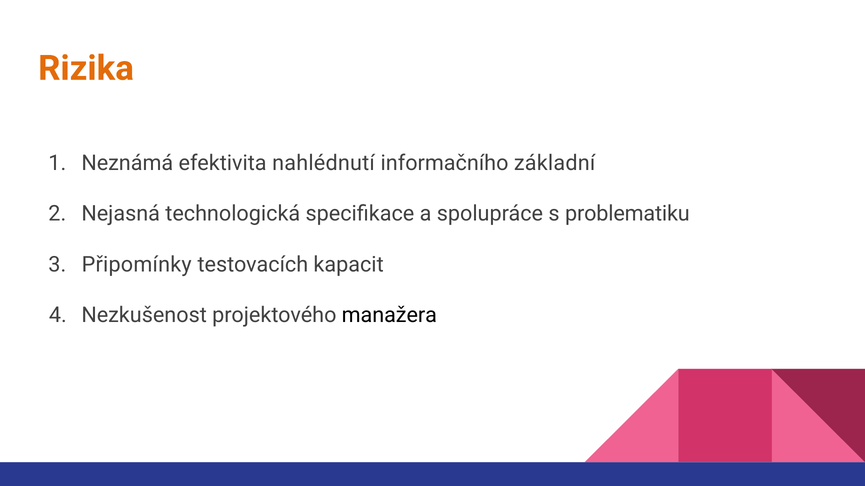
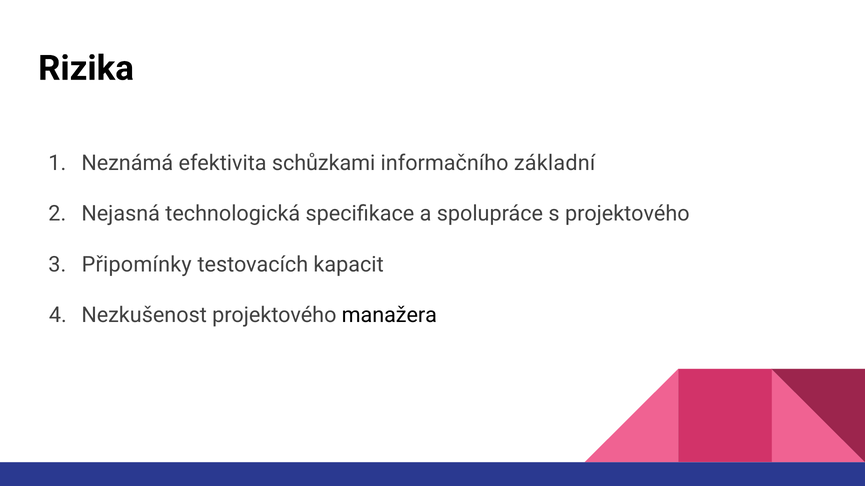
Rizika colour: orange -> black (86, 68)
nahlédnutí: nahlédnutí -> schůzkami (324, 163)
s problematiku: problematiku -> projektového (627, 214)
